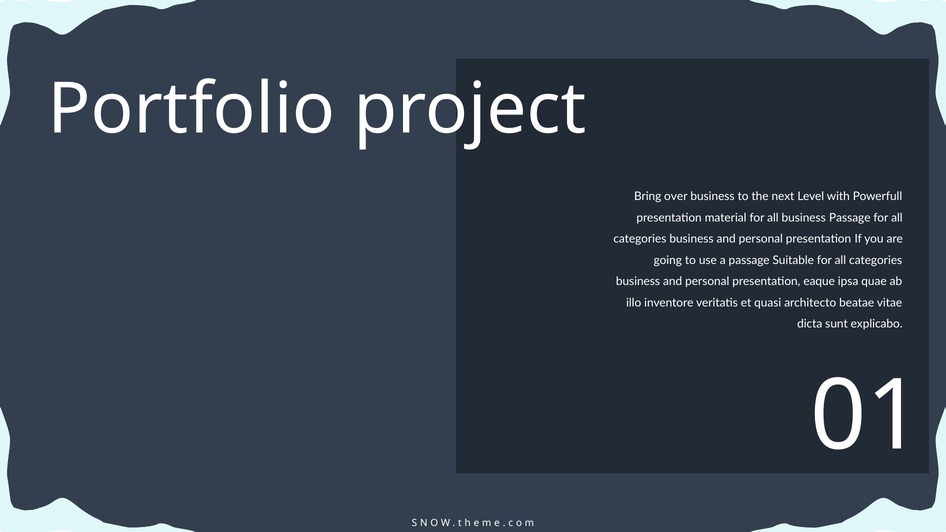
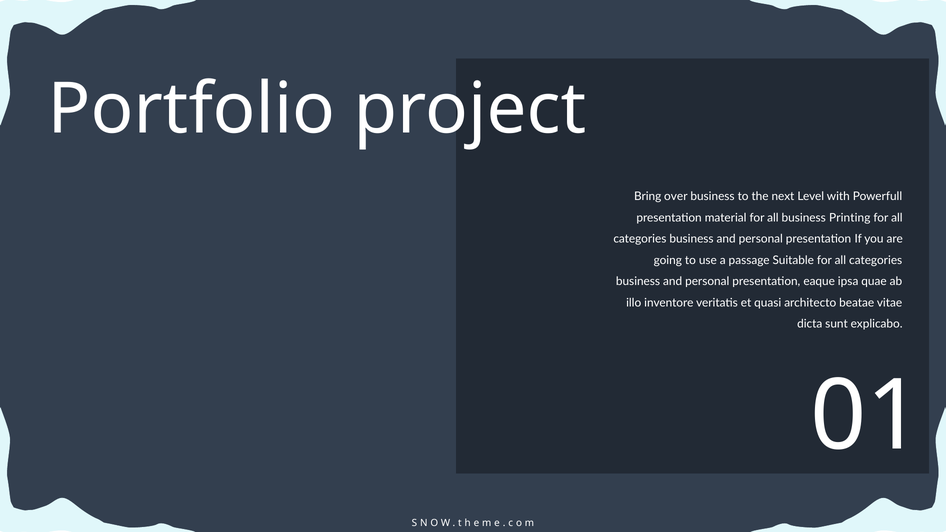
business Passage: Passage -> Printing (850, 218)
